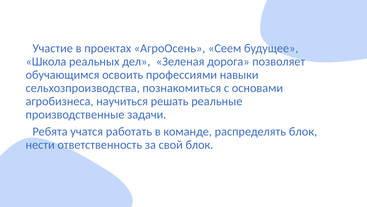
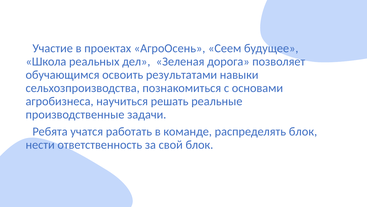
профессиями: профессиями -> результатами (182, 75)
